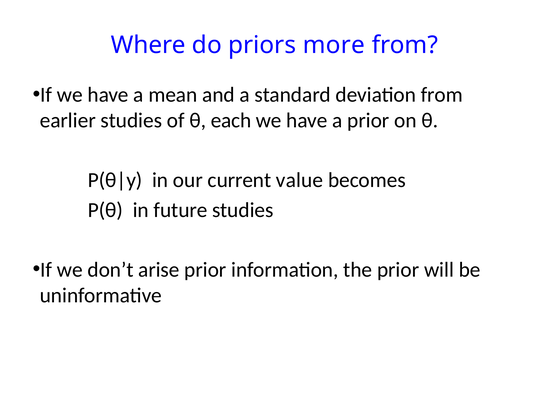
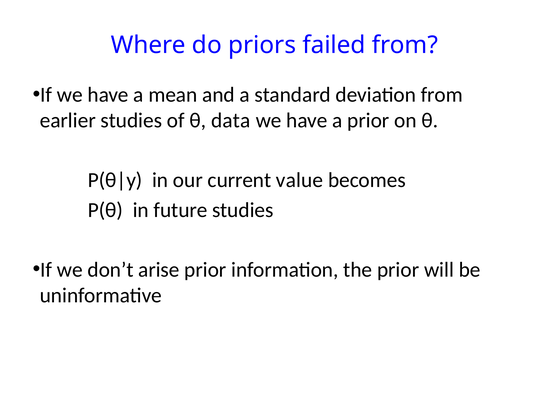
more: more -> failed (334, 45)
each: each -> data (231, 120)
